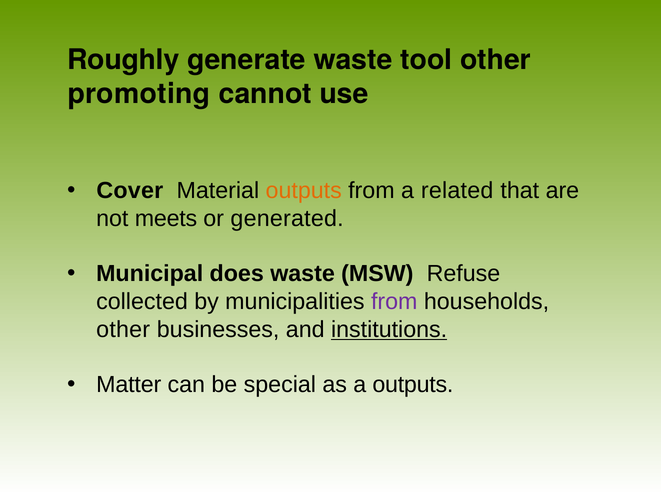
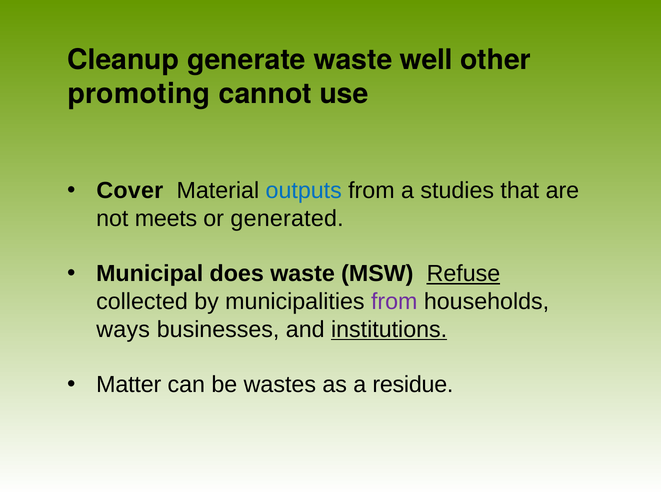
Roughly: Roughly -> Cleanup (123, 60)
tool: tool -> well (426, 60)
outputs colour: orange -> blue (304, 191)
related: related -> studies (457, 191)
Refuse underline: none -> present (463, 274)
other: other -> ways (123, 329)
special: special -> wastes (280, 384)
a outputs: outputs -> residue (413, 384)
